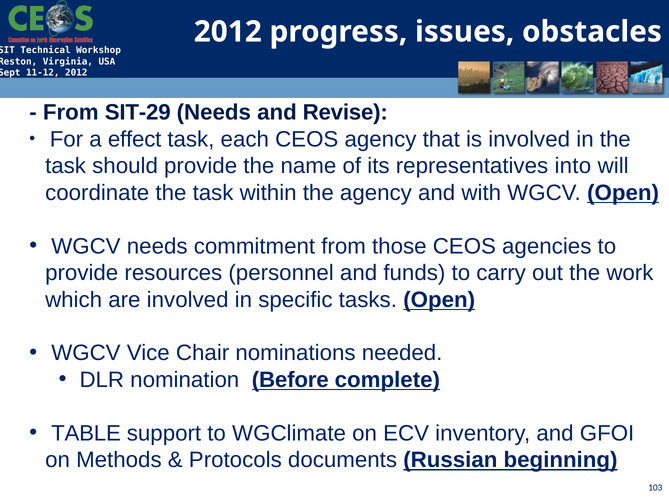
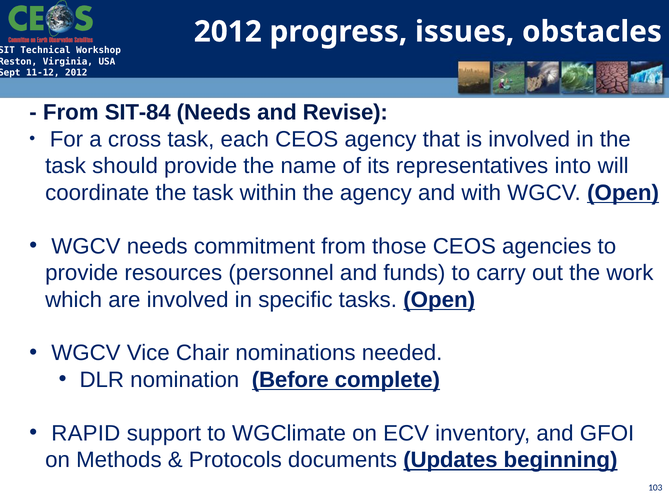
SIT-29: SIT-29 -> SIT-84 (138, 112)
effect: effect -> cross (135, 140)
TABLE: TABLE -> RAPID (86, 434)
Russian: Russian -> Updates (450, 461)
